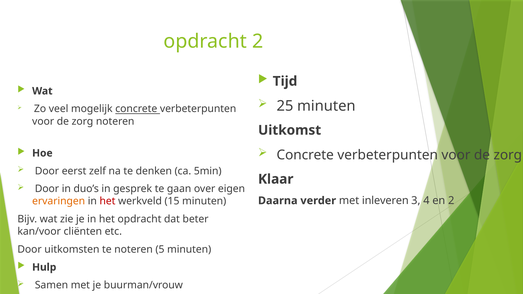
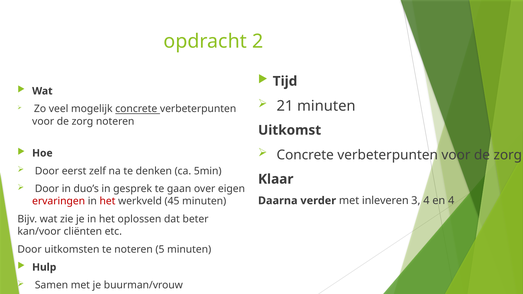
25: 25 -> 21 (285, 106)
ervaringen colour: orange -> red (59, 201)
15: 15 -> 45 (172, 201)
en 2: 2 -> 4 (451, 201)
het opdracht: opdracht -> oplossen (139, 219)
